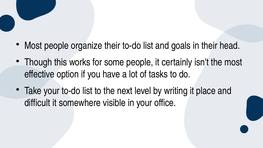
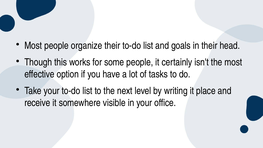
difficult: difficult -> receive (37, 103)
